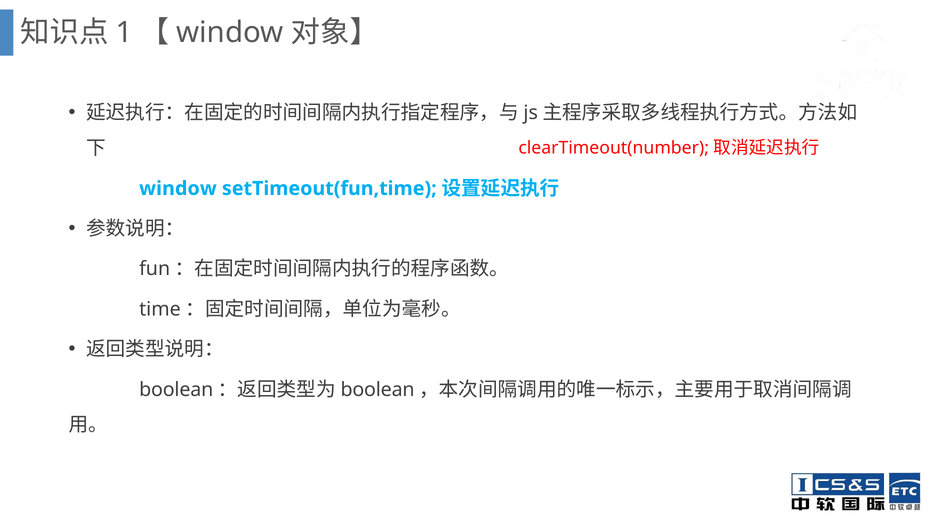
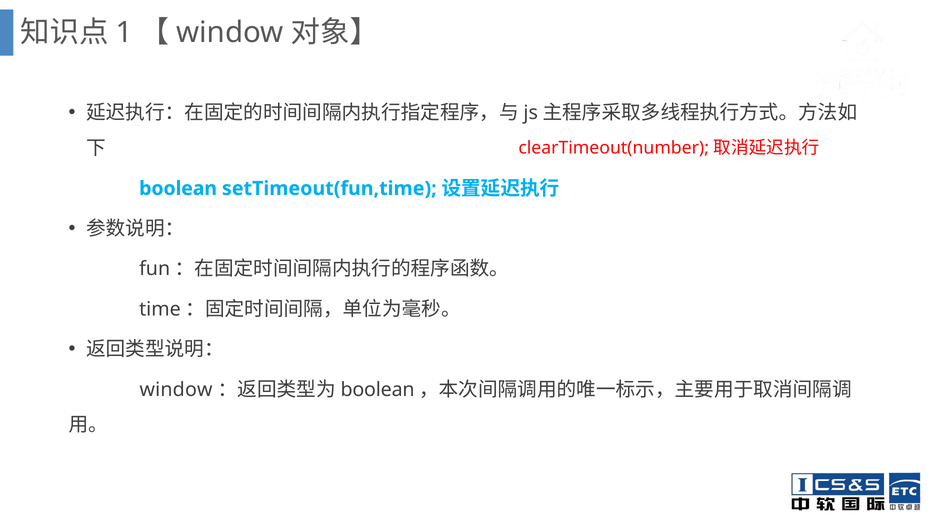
window: window -> boolean (178, 188)
boolean: boolean -> window (176, 390)
